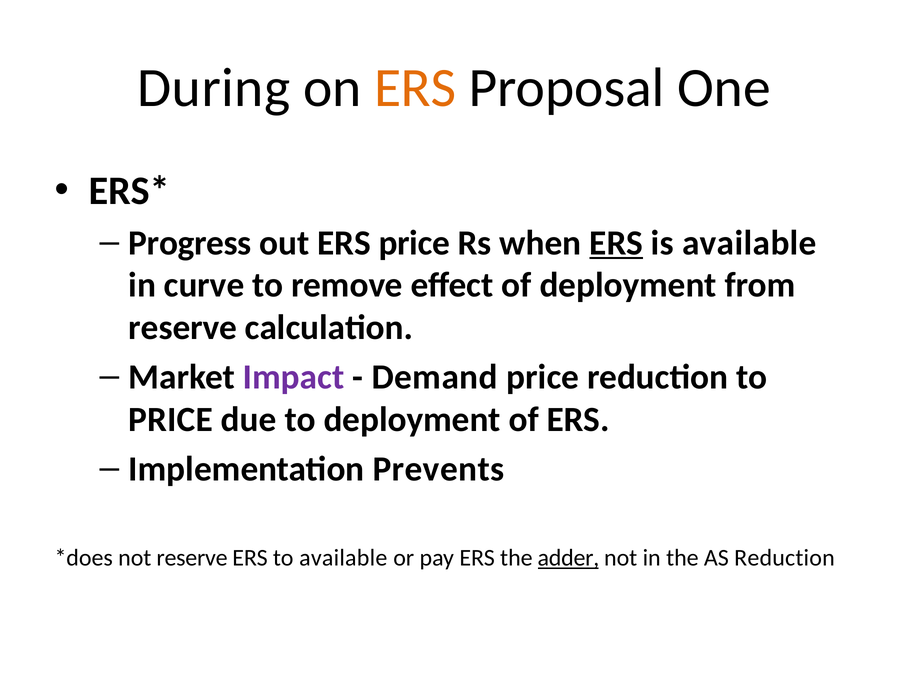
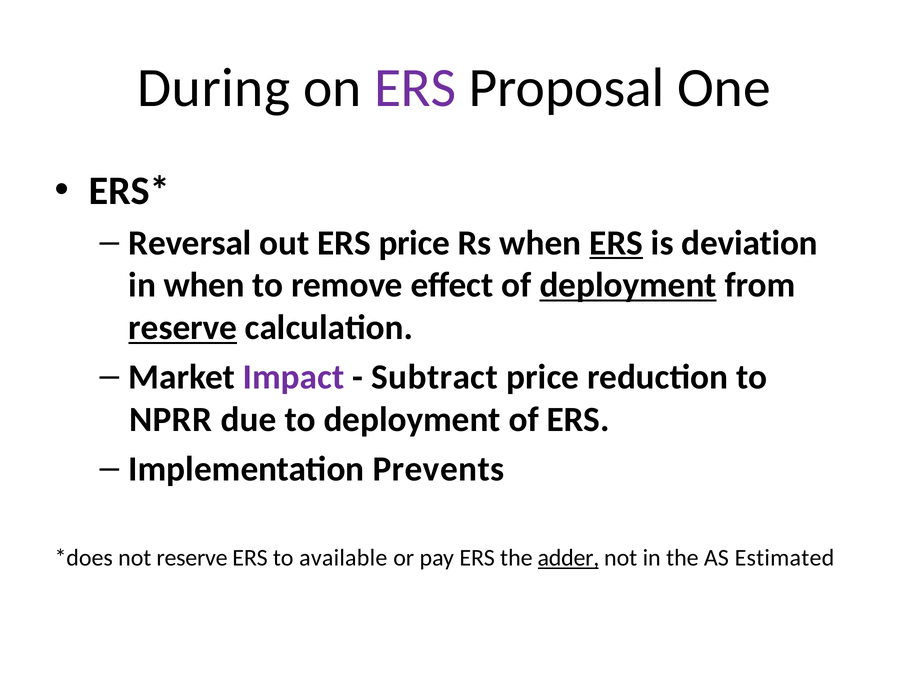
ERS colour: orange -> purple (415, 88)
Progress: Progress -> Reversal (190, 243)
is available: available -> deviation (750, 243)
in curve: curve -> when (204, 285)
deployment underline: none -> present (628, 285)
reserve underline: none -> present (183, 328)
Demand: Demand -> Subtract (435, 377)
PRICE: PRICE -> NPRR (171, 419)
AS Reduction: Reduction -> Estimated (784, 558)
